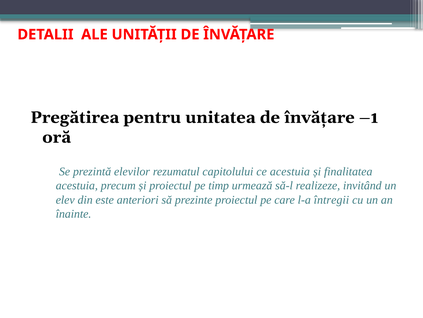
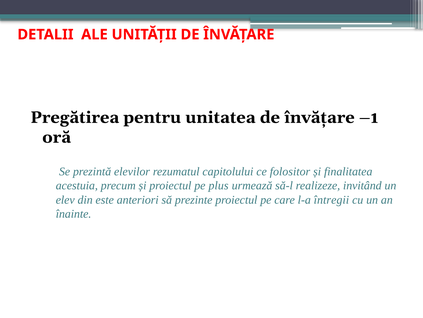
ce acestuia: acestuia -> folositor (290, 171)
timp: timp -> plus (219, 185)
